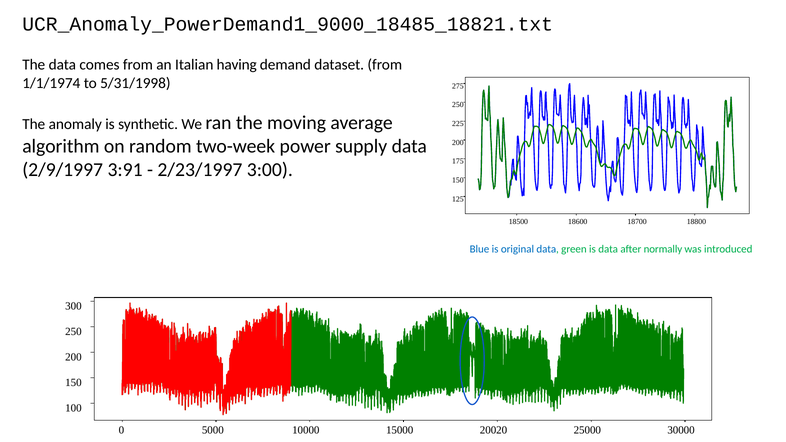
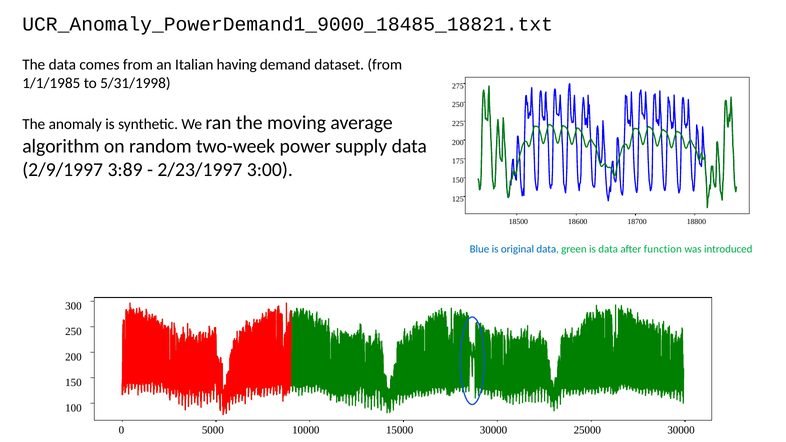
1/1/1974: 1/1/1974 -> 1/1/1985 (51, 83)
3:91: 3:91 -> 3:89 (125, 170)
normally: normally -> function (663, 249)
15000 20020: 20020 -> 30000 (494, 430)
